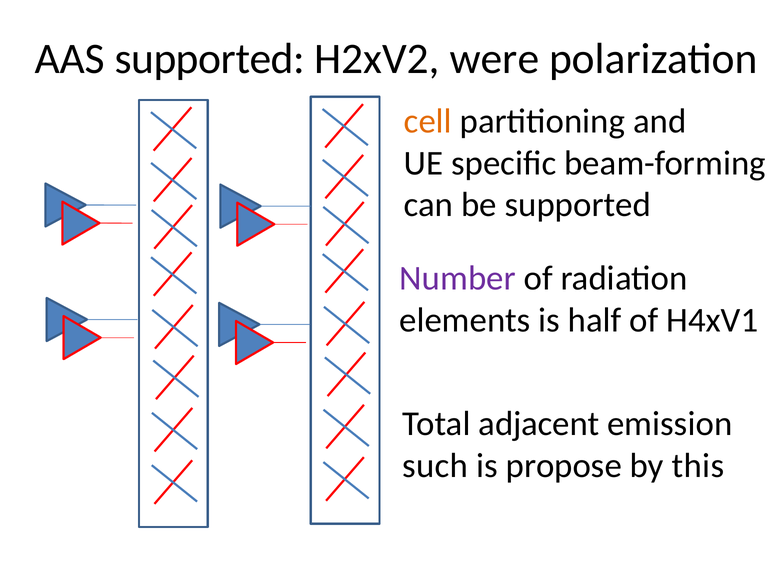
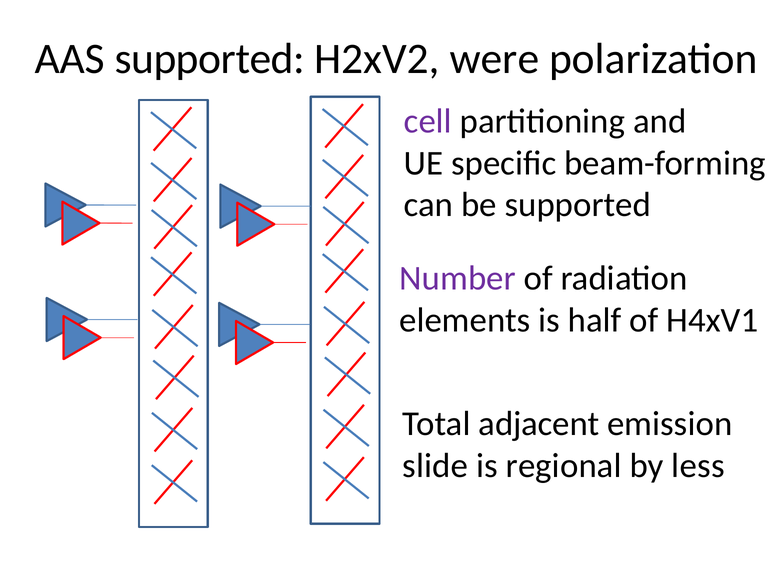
cell colour: orange -> purple (428, 121)
such: such -> slide (435, 466)
propose: propose -> regional (564, 466)
this: this -> less (698, 466)
